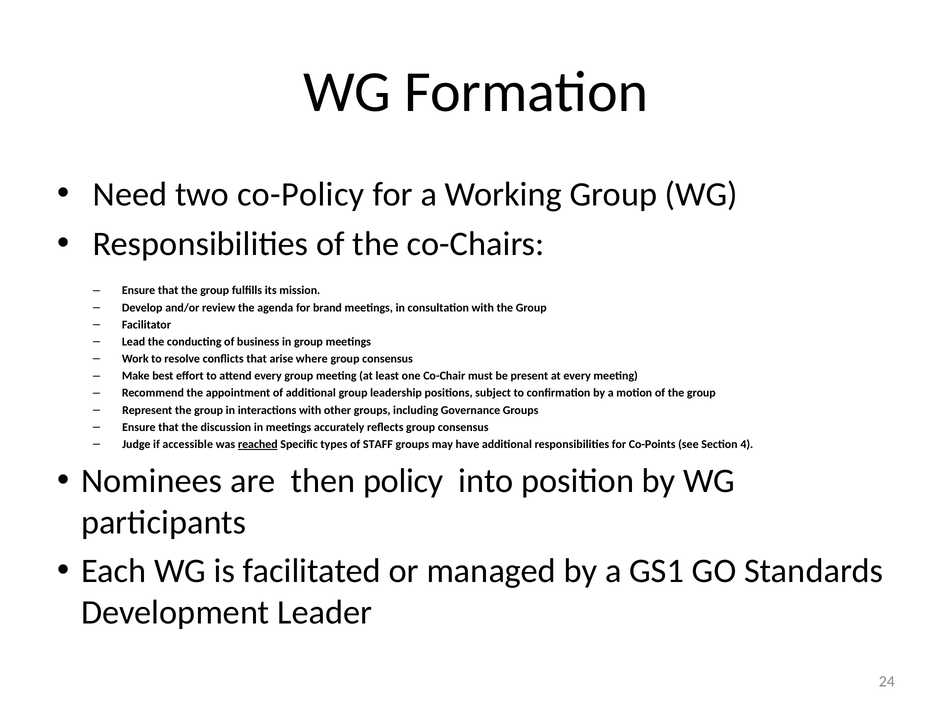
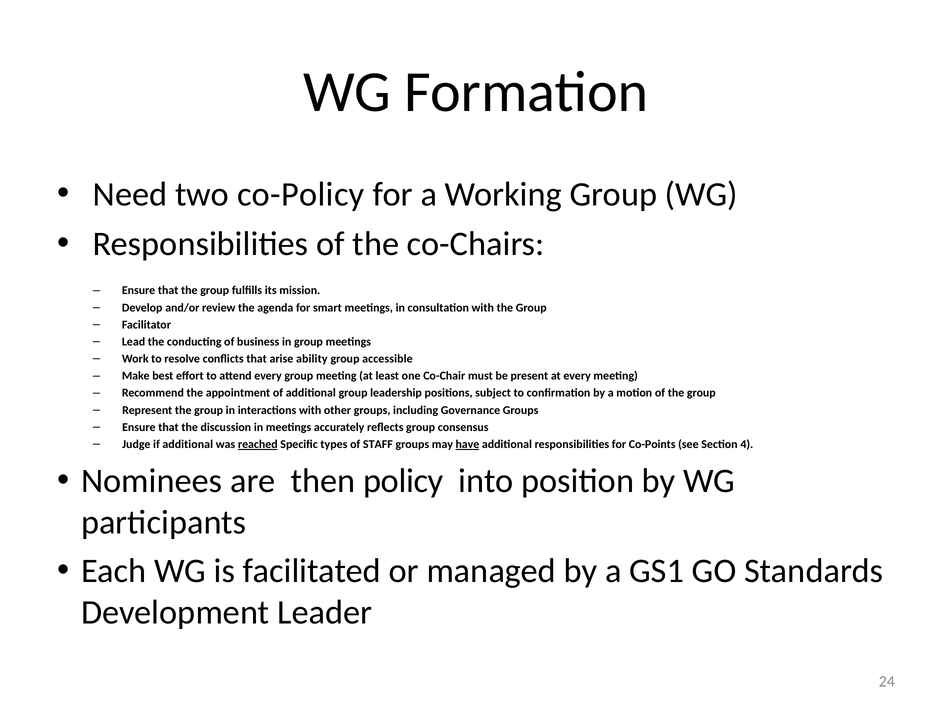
brand: brand -> smart (327, 308)
where: where -> ability (312, 359)
consensus: consensus -> accessible (387, 359)
if accessible: accessible -> additional (188, 444)
have underline: none -> present (467, 444)
